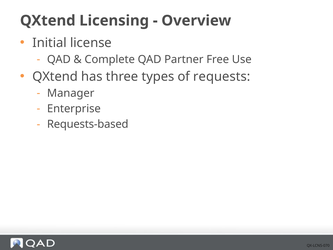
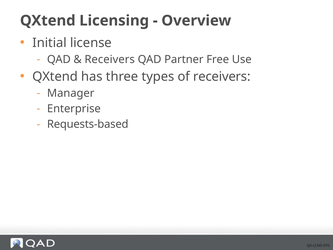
Complete: Complete -> Receivers (110, 59)
of requests: requests -> receivers (222, 76)
